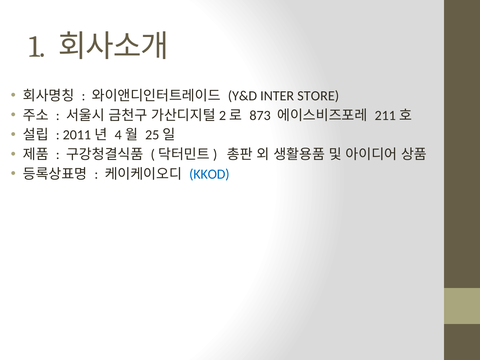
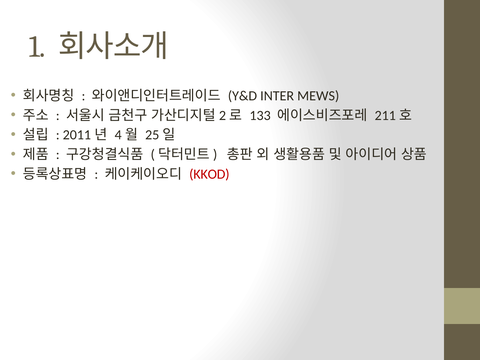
STORE: STORE -> MEWS (318, 96)
873: 873 -> 133 (260, 115)
KKOD colour: blue -> red (209, 174)
